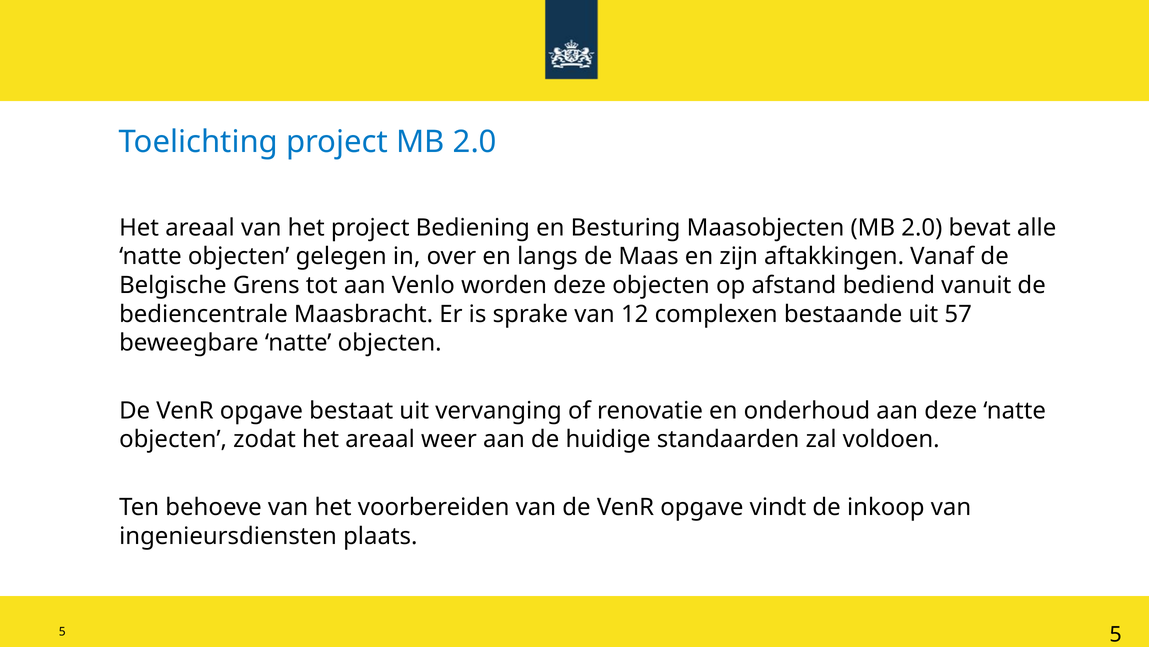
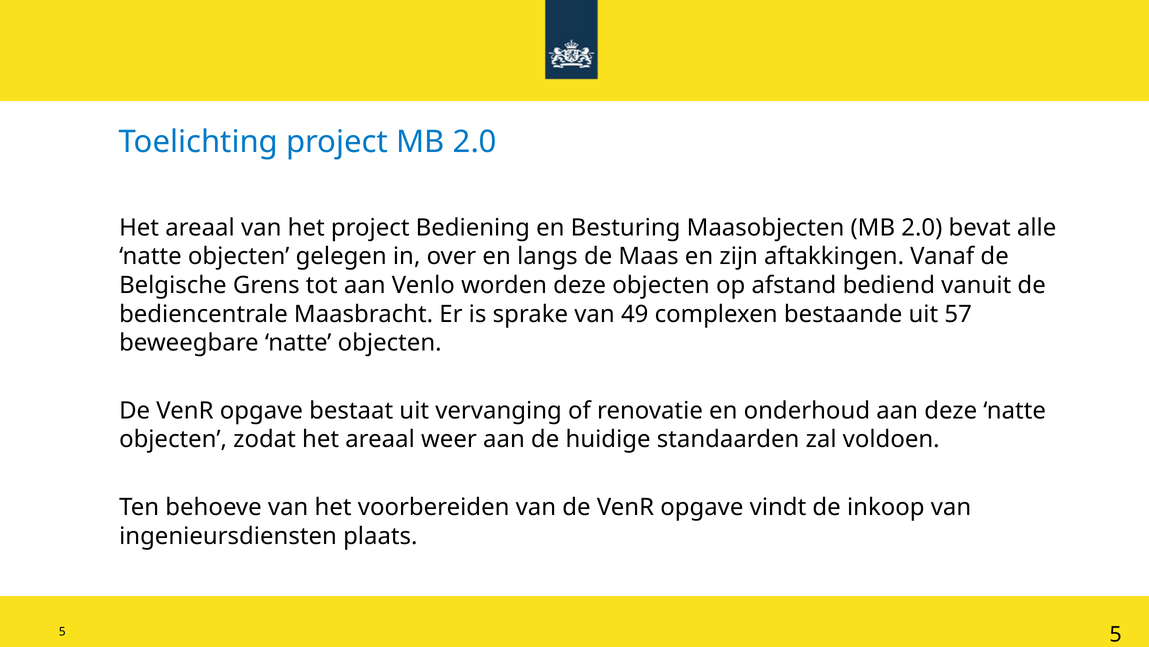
12: 12 -> 49 (635, 314)
